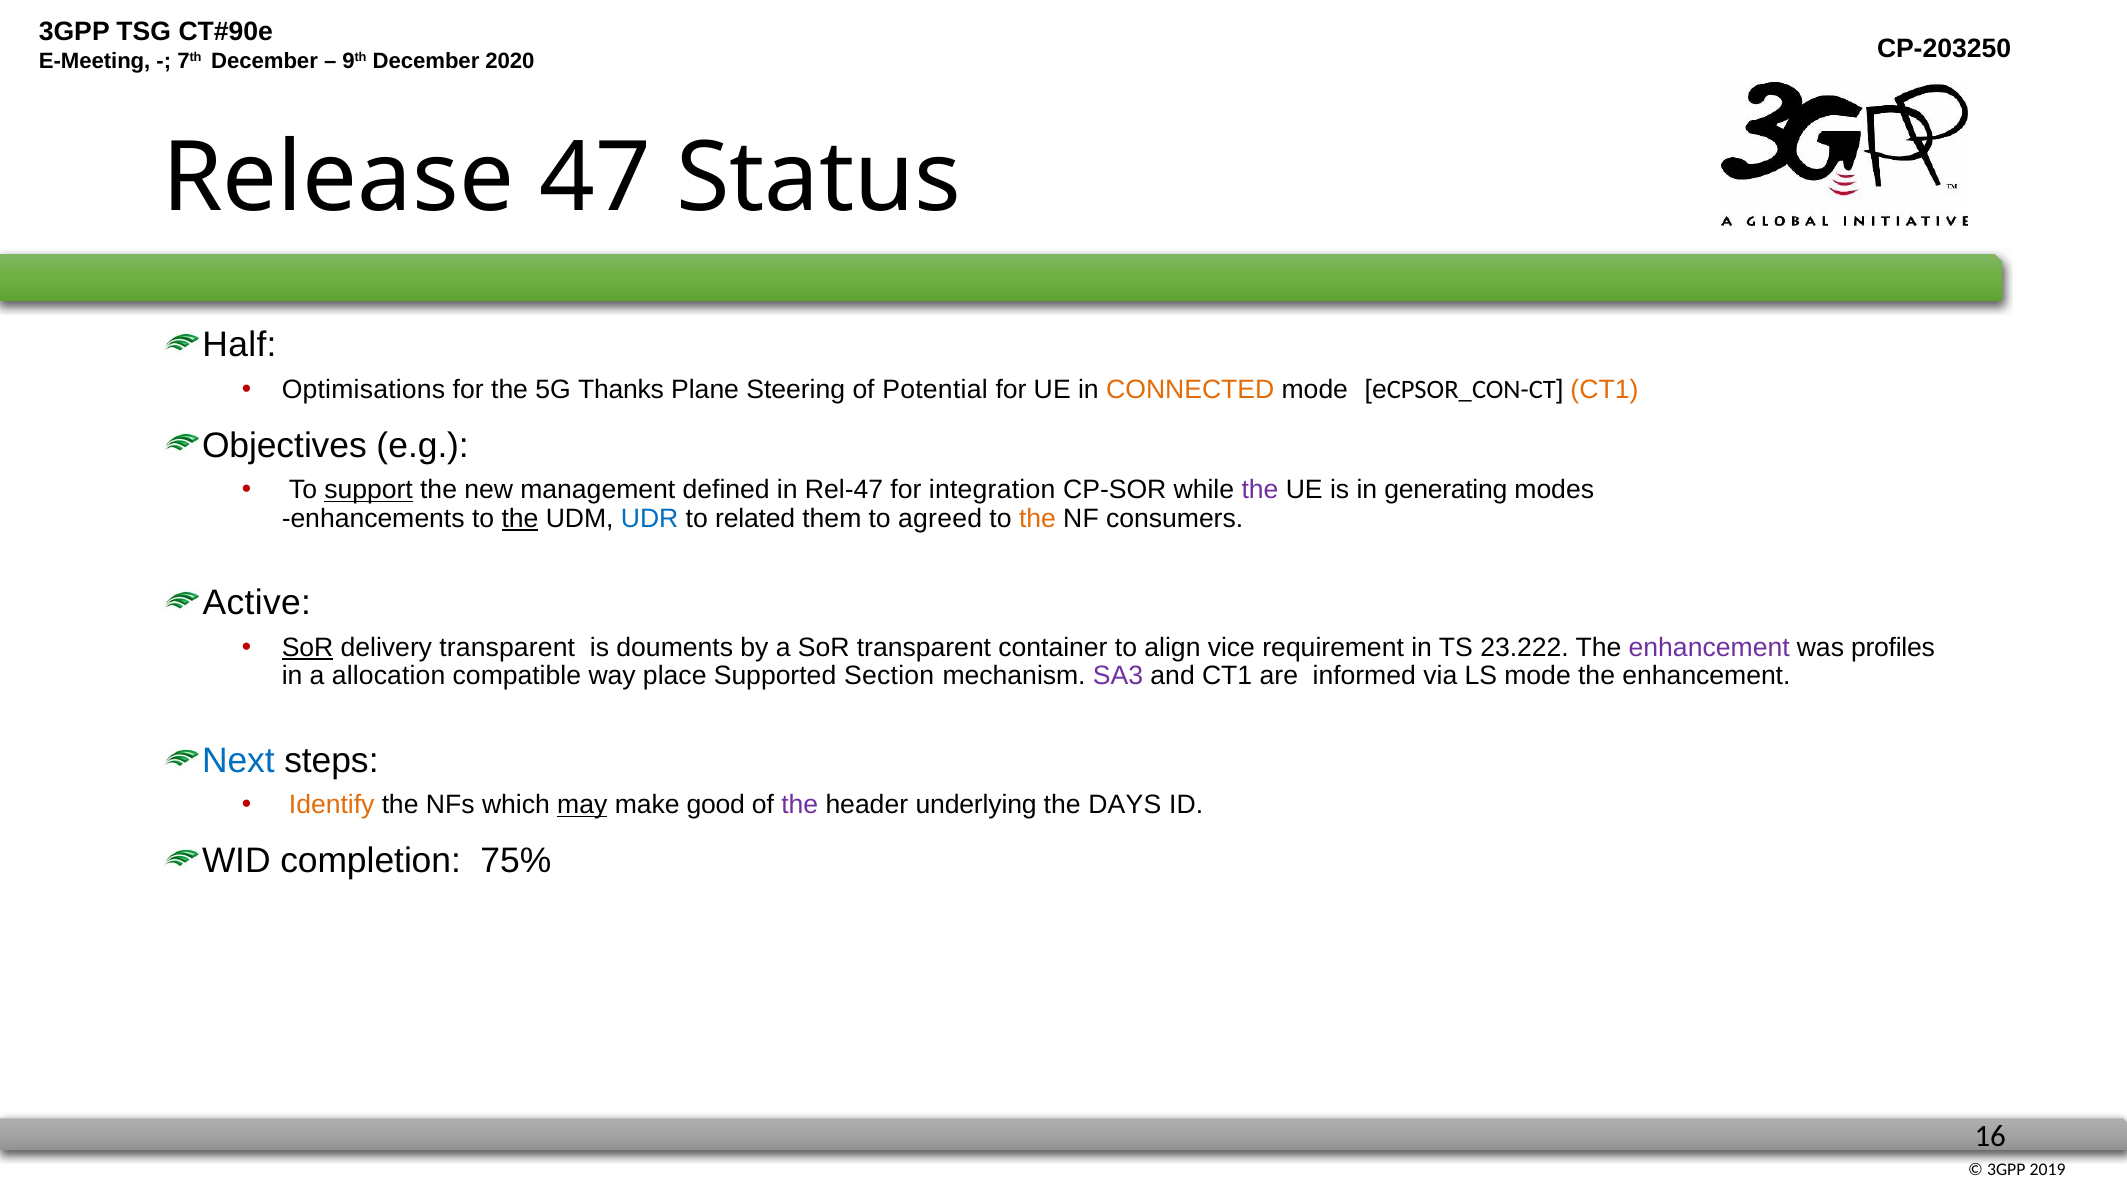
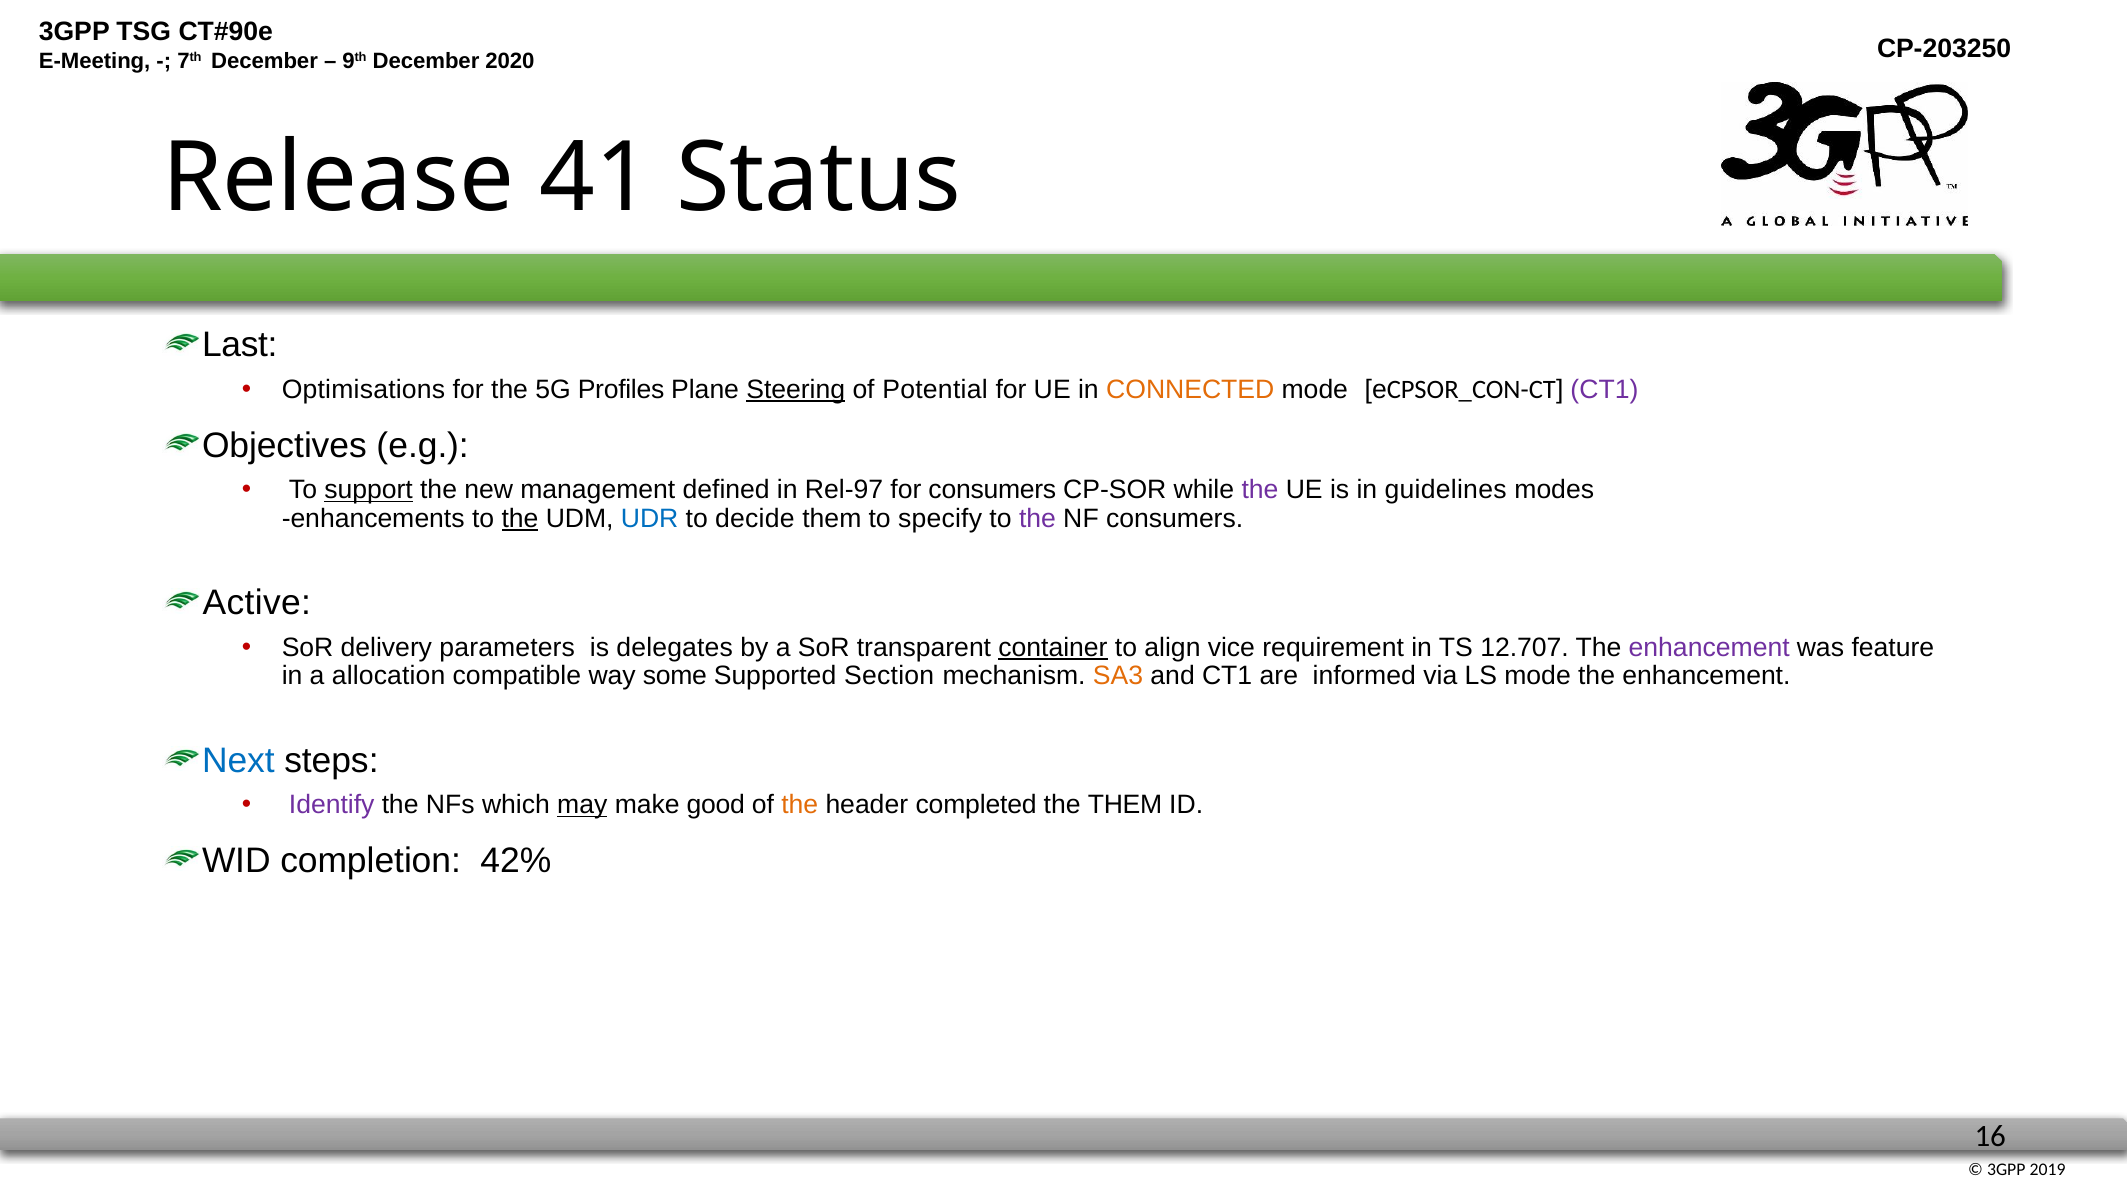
47: 47 -> 41 (595, 179)
Half: Half -> Last (240, 345)
Thanks: Thanks -> Profiles (621, 390)
Steering underline: none -> present (796, 390)
CT1 colour: orange -> purple (1604, 390)
Rel-47: Rel-47 -> Rel-97 (844, 490)
for integration: integration -> consumers (992, 490)
generating: generating -> guidelines (1446, 490)
related: related -> decide (755, 519)
agreed: agreed -> specify (940, 519)
the colour: orange -> purple (1038, 519)
SoR underline: present -> none (308, 648)
delivery transparent: transparent -> parameters (507, 648)
douments: douments -> delegates (675, 648)
container underline: none -> present (1053, 648)
23.222: 23.222 -> 12.707 (1524, 648)
profiles: profiles -> feature (1893, 648)
place: place -> some (675, 676)
SA3 colour: purple -> orange (1118, 676)
Identify colour: orange -> purple (332, 805)
the colour: purple -> orange (800, 805)
underlying: underlying -> completed (976, 805)
the DAYS: DAYS -> THEM (1125, 805)
75%: 75% -> 42% (516, 861)
